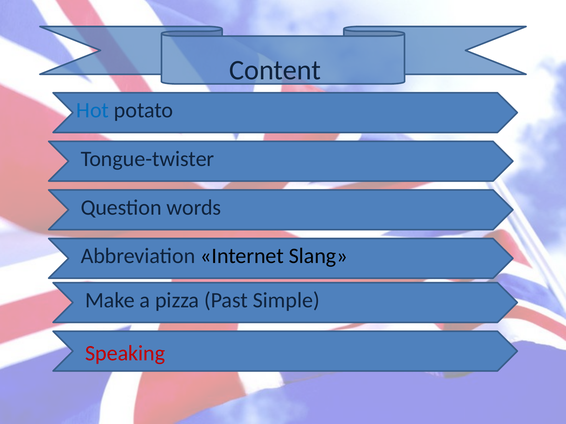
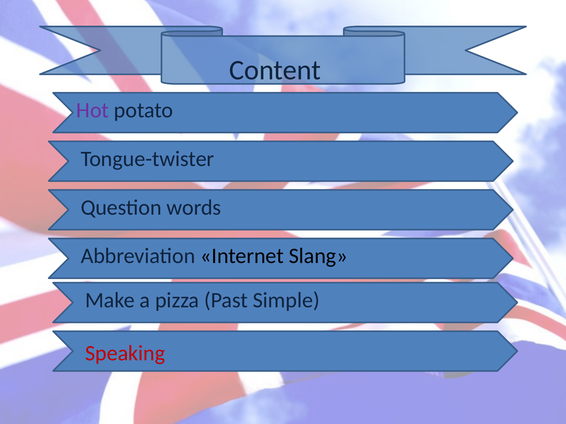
Hot colour: blue -> purple (93, 110)
